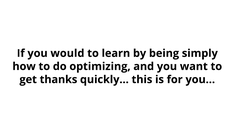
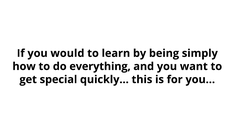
optimizing: optimizing -> everything (100, 66)
thanks: thanks -> special (58, 80)
